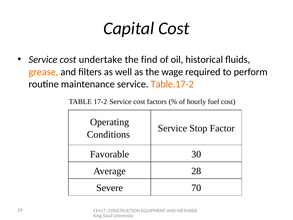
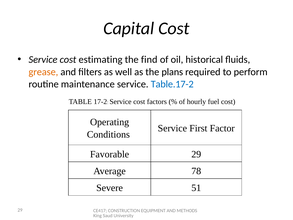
undertake: undertake -> estimating (101, 60)
wage: wage -> plans (172, 72)
Table.17-2 colour: orange -> blue (172, 84)
Stop: Stop -> First (198, 128)
Favorable 30: 30 -> 29 (196, 154)
28: 28 -> 78 (196, 171)
70: 70 -> 51 (196, 188)
